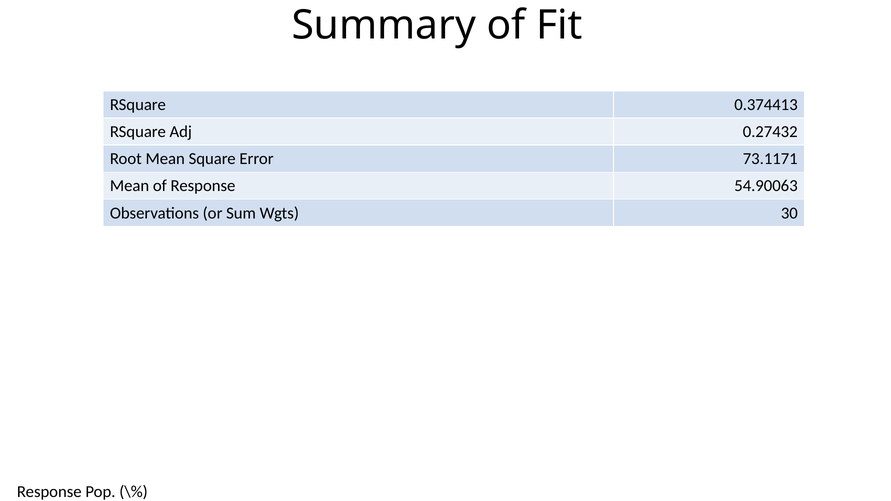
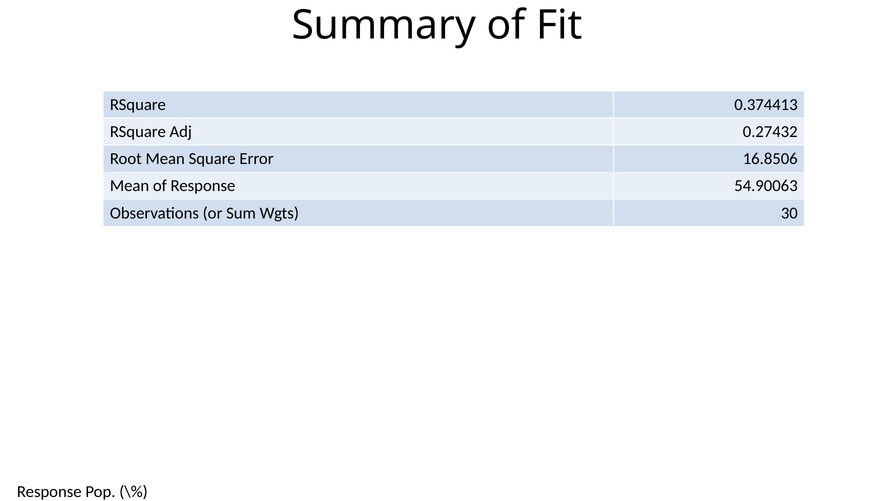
73.1171: 73.1171 -> 16.8506 (770, 159)
